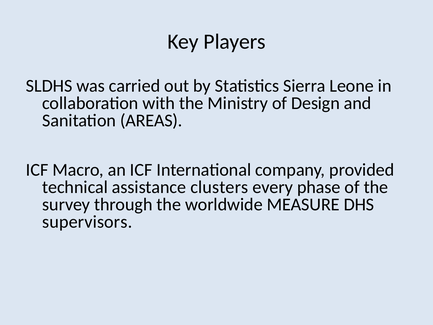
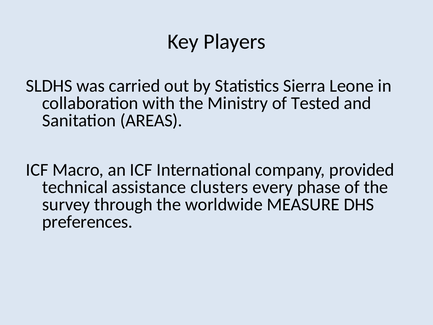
Design: Design -> Tested (316, 103)
supervisors: supervisors -> preferences (87, 222)
